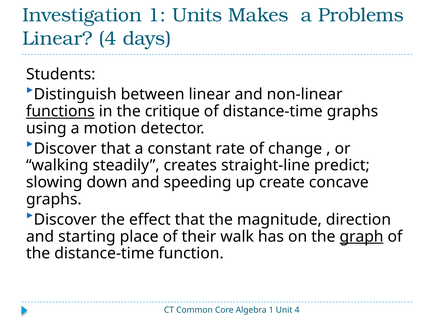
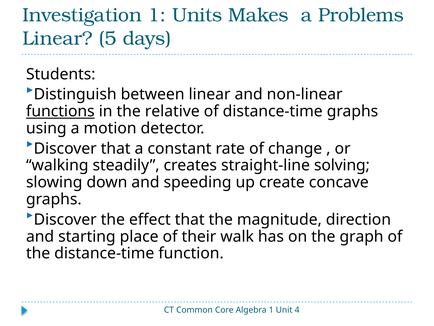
Linear 4: 4 -> 5 (108, 38)
critique: critique -> relative (172, 111)
predict: predict -> solving (342, 165)
graph underline: present -> none (362, 236)
